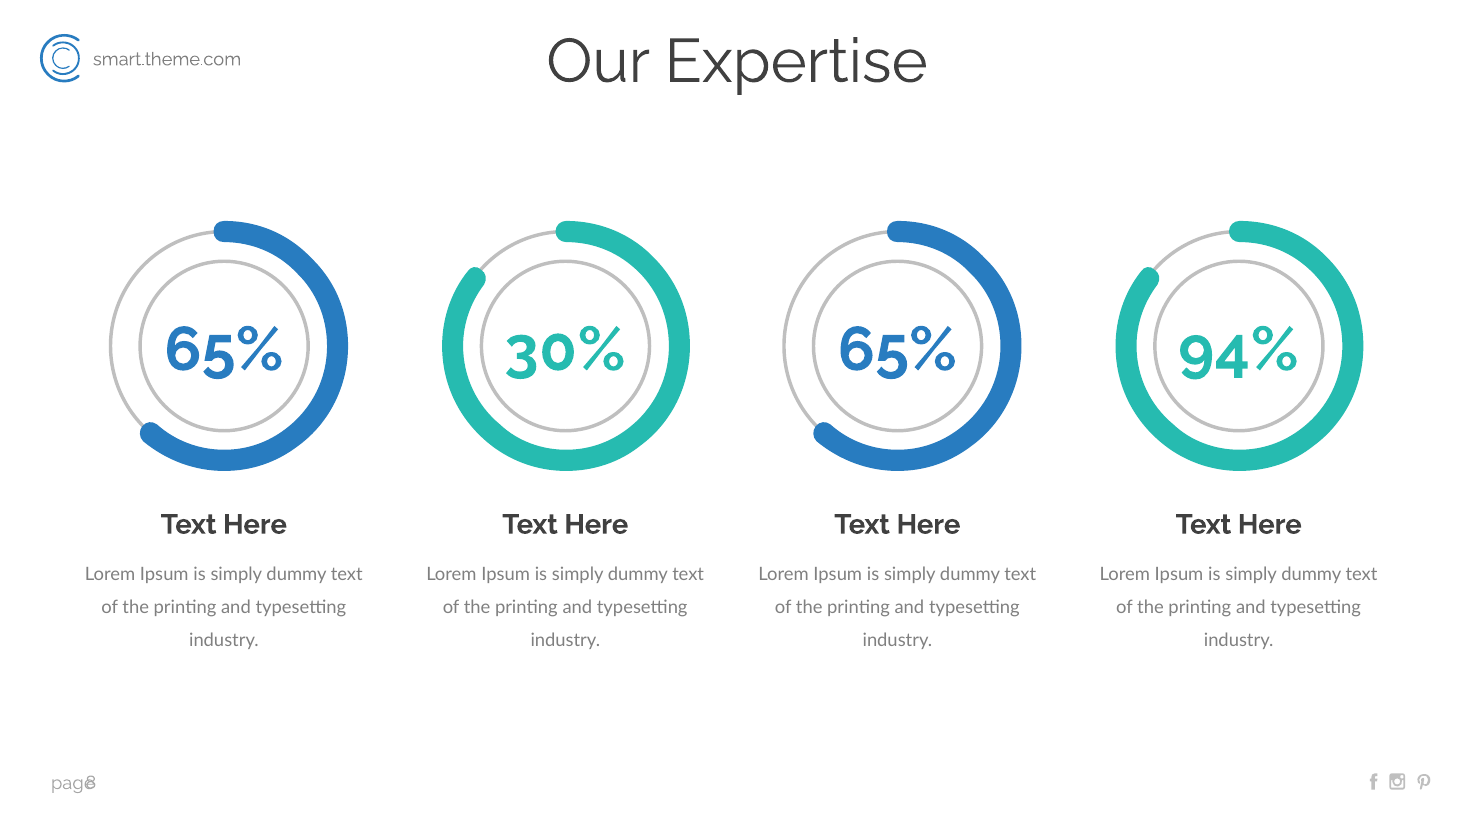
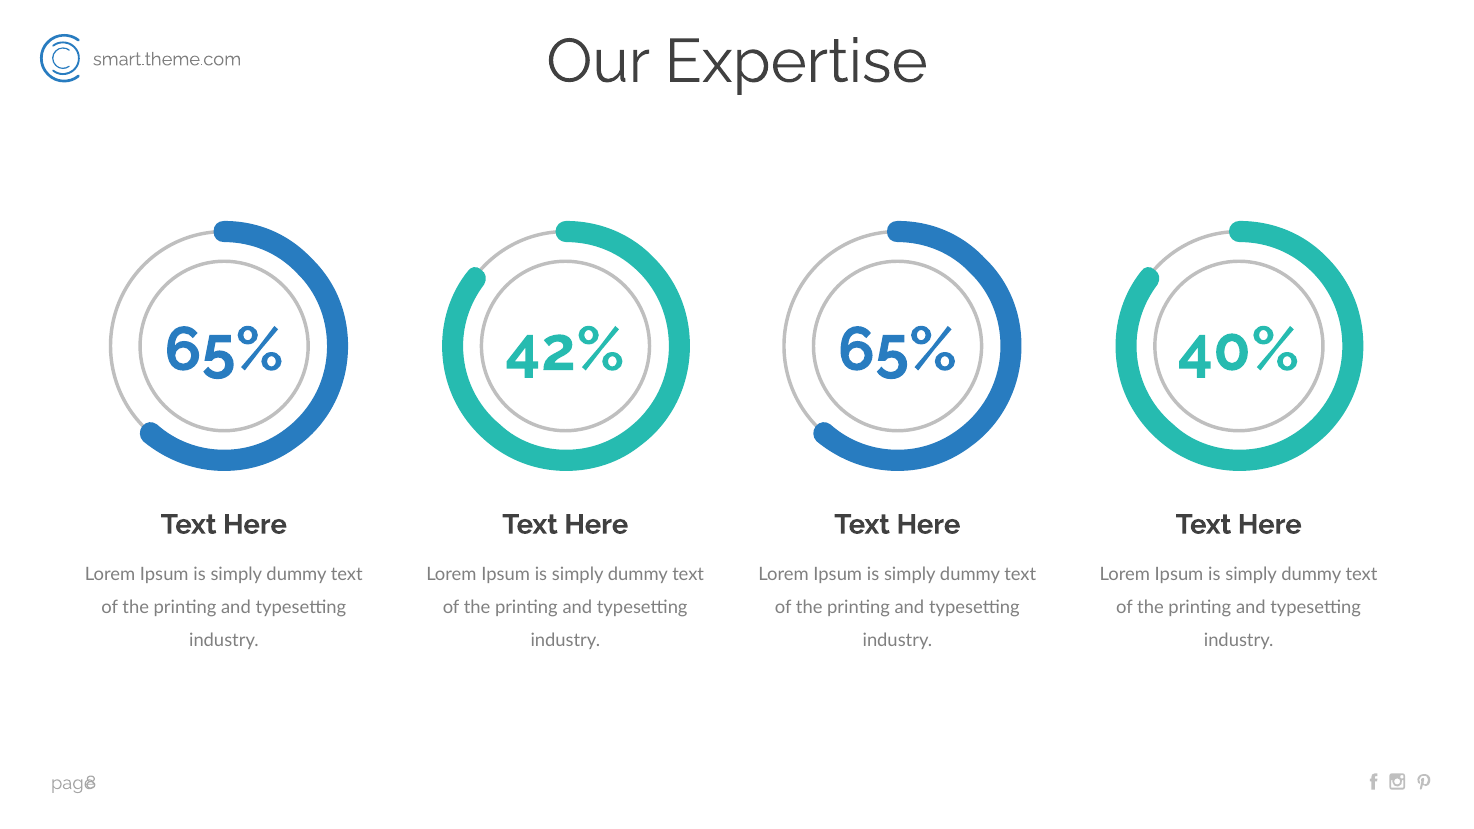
30%: 30% -> 42% (565, 350)
94%: 94% -> 40% (1239, 350)
